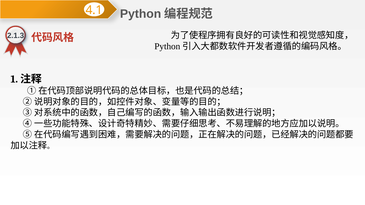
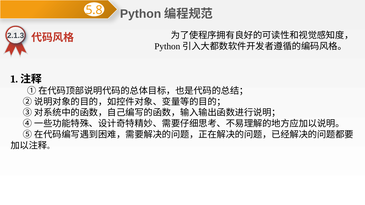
4.1: 4.1 -> 5.8 (94, 10)
